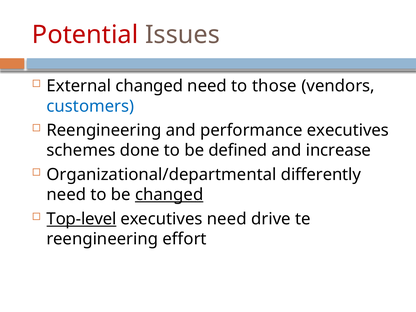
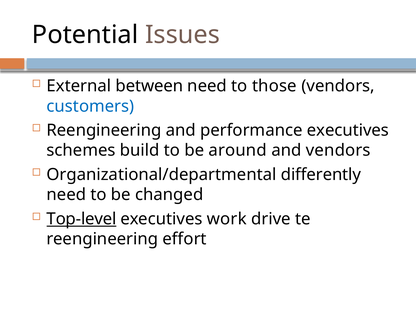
Potential colour: red -> black (85, 35)
External changed: changed -> between (149, 86)
done: done -> build (140, 150)
defined: defined -> around (238, 150)
and increase: increase -> vendors (338, 150)
changed underline: present -> none (169, 195)
executives need: need -> work (227, 219)
